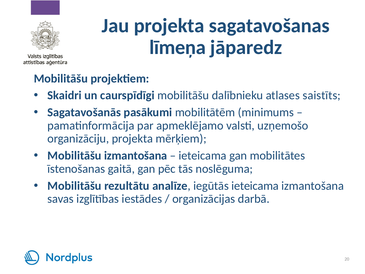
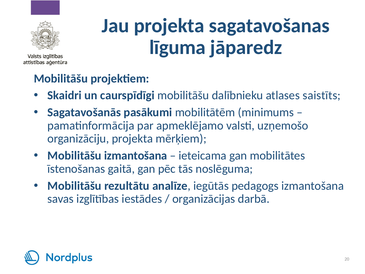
līmeņa: līmeņa -> līguma (178, 47)
iegūtās ieteicama: ieteicama -> pedagogs (255, 186)
